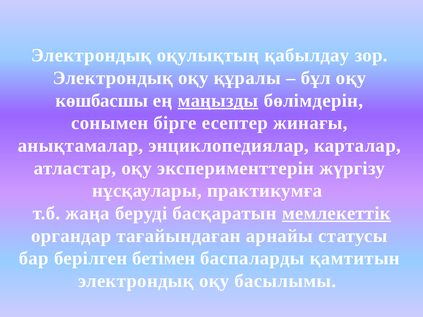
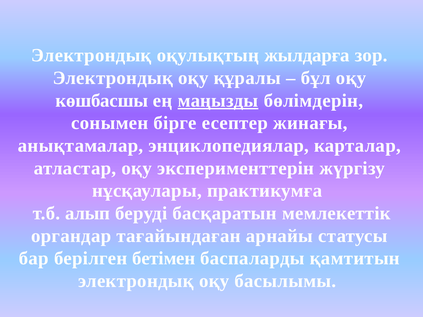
қабылдау: қабылдау -> жылдарға (307, 55)
жаңа: жаңа -> алып (88, 213)
мемлекеттік underline: present -> none (336, 213)
